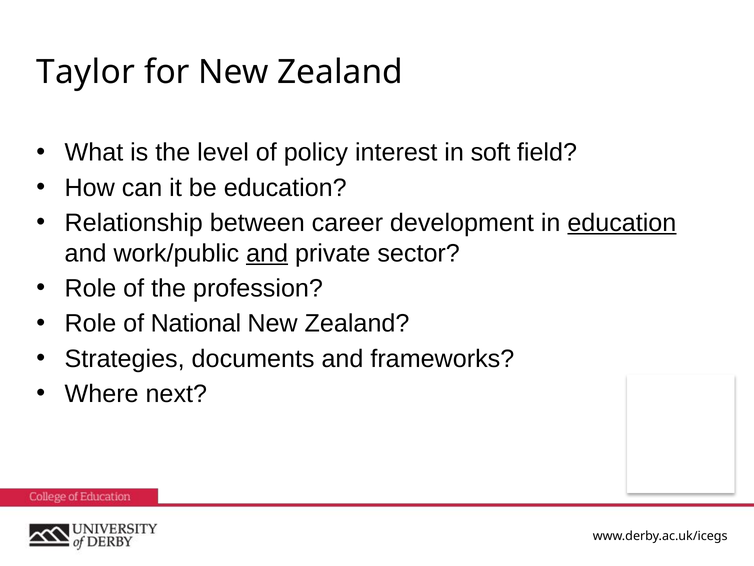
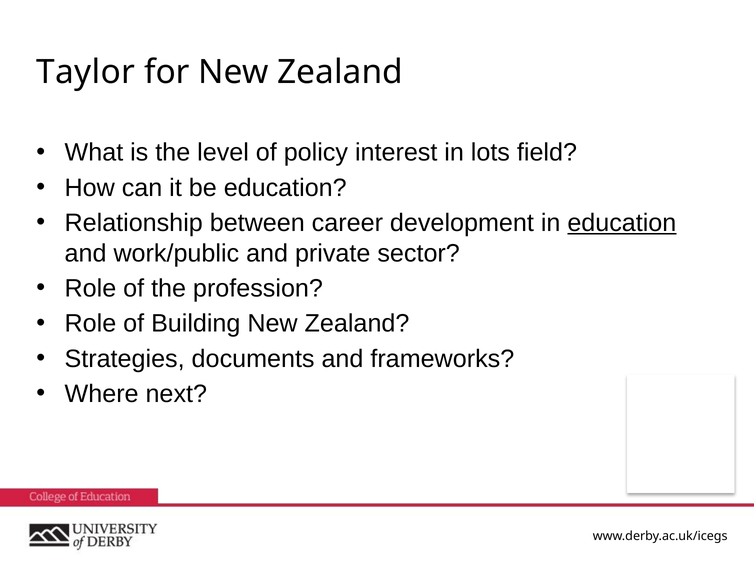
soft: soft -> lots (490, 153)
and underline: present -> none (267, 253)
National: National -> Building (196, 323)
